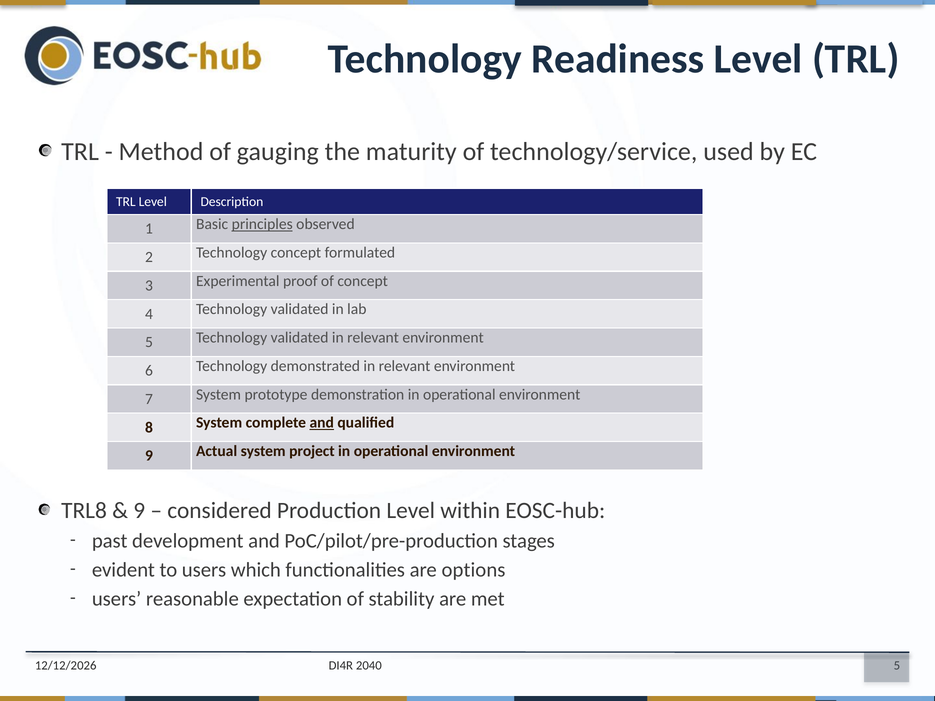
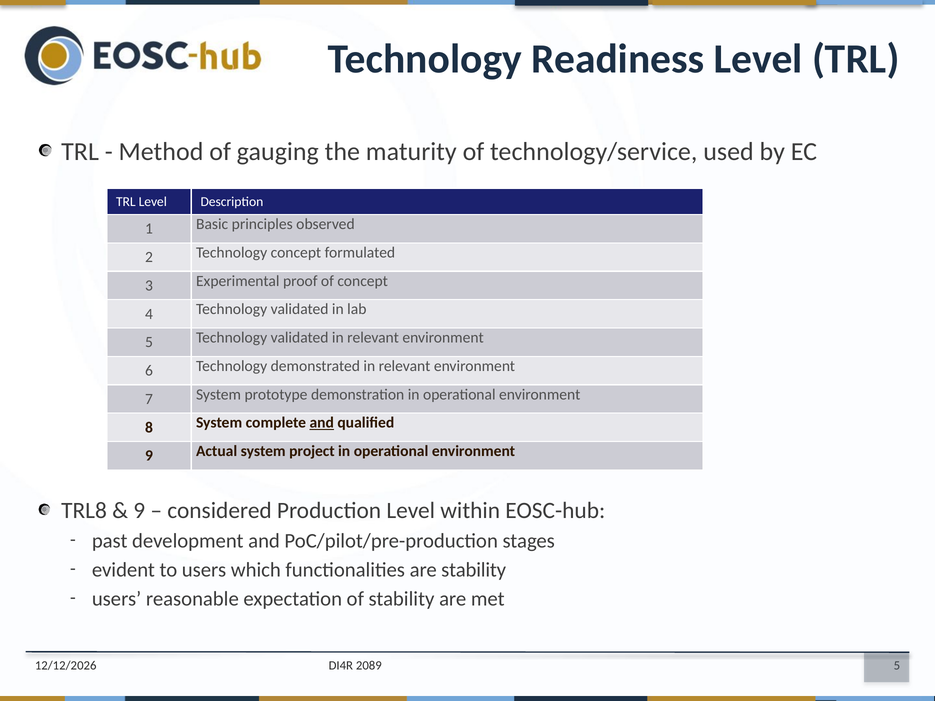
principles underline: present -> none (262, 224)
are options: options -> stability (474, 570)
2040: 2040 -> 2089 (369, 666)
